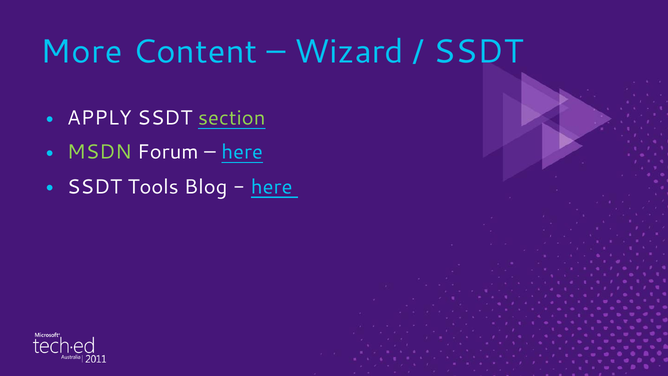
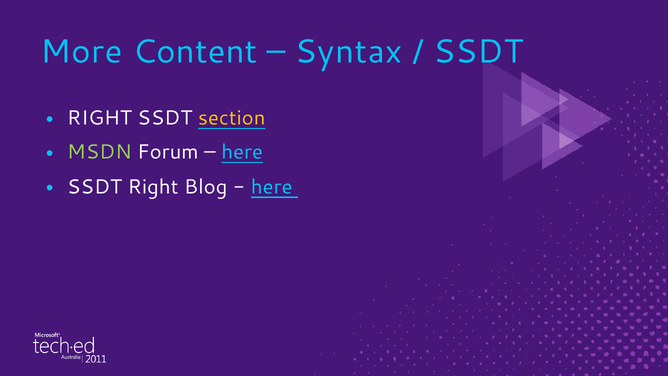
Wizard: Wizard -> Syntax (349, 52)
APPLY: APPLY -> RIGHT (99, 118)
section colour: light green -> yellow (232, 118)
SSDT Tools: Tools -> Right (153, 187)
